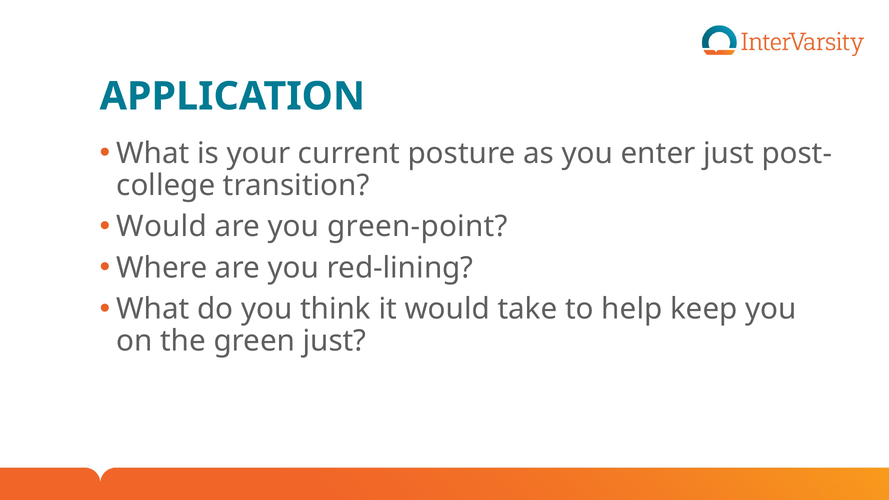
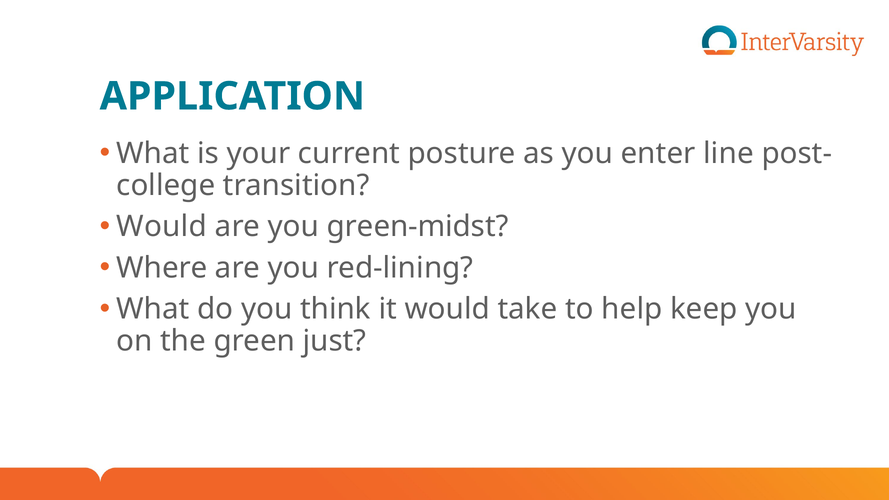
enter just: just -> line (728, 153)
green-point: green-point -> green-midst (418, 227)
